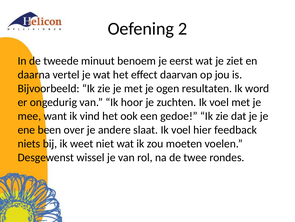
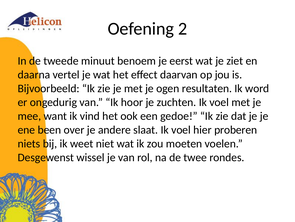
feedback: feedback -> proberen (236, 129)
